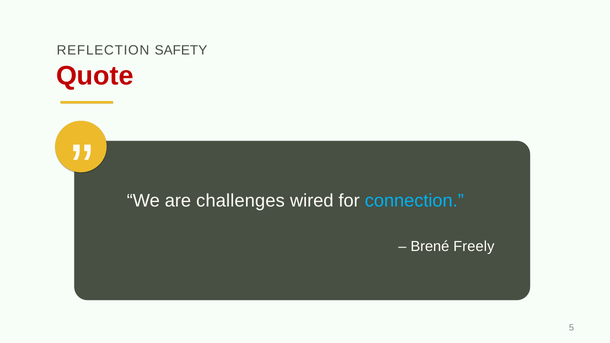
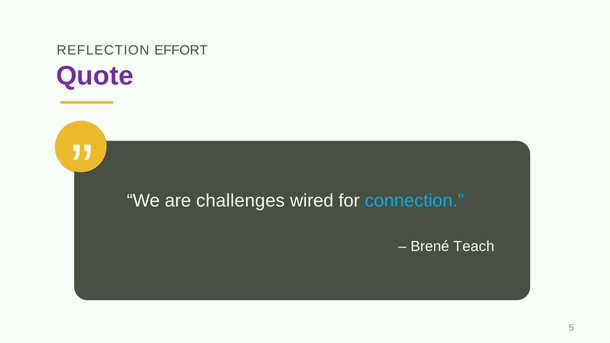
SAFETY: SAFETY -> EFFORT (181, 50)
Quote colour: red -> purple (95, 76)
Freely: Freely -> Teach (474, 247)
